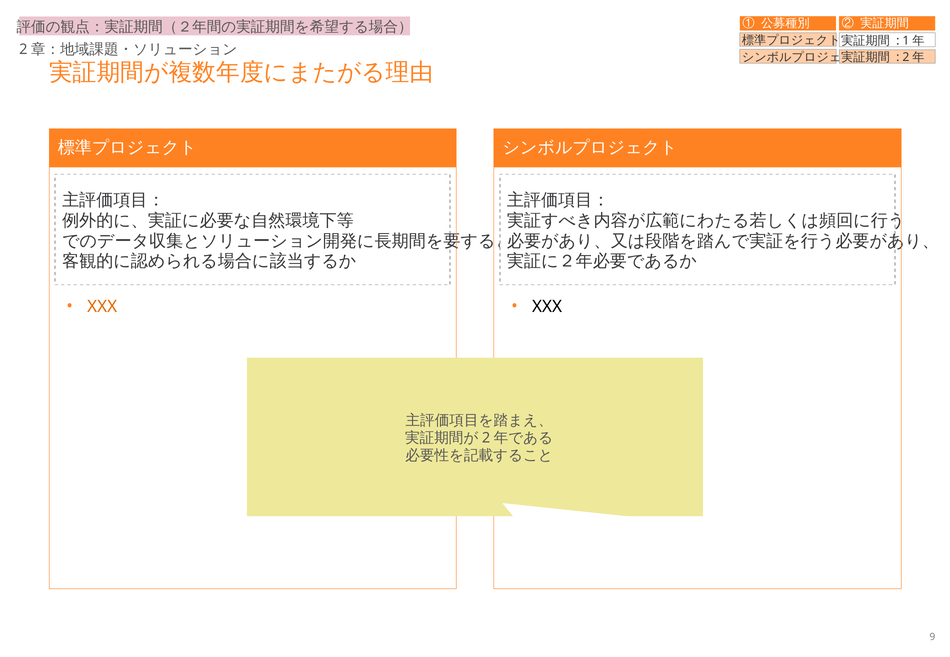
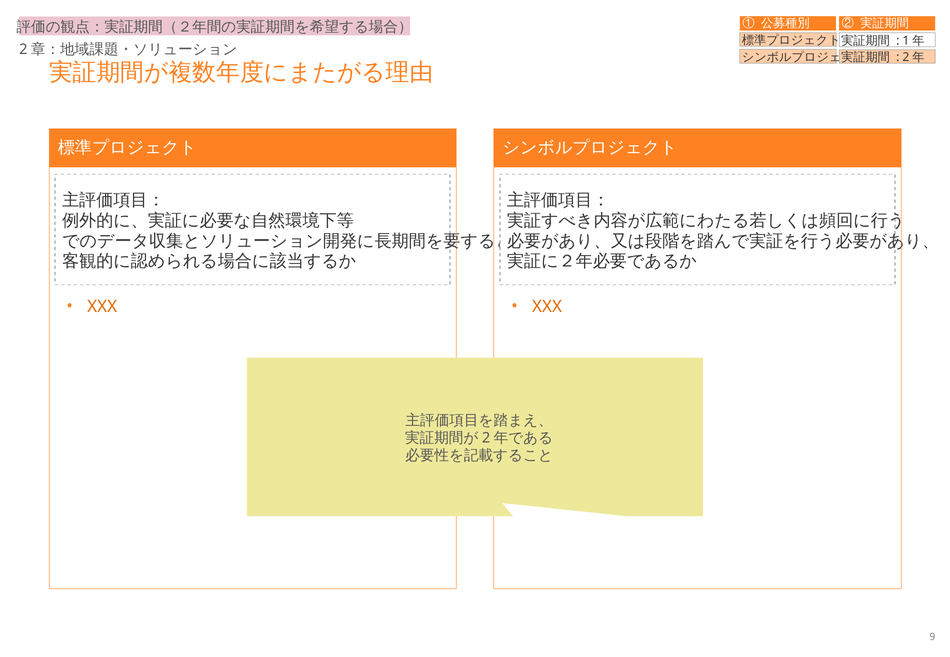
XXX colour: black -> orange (547, 307)
